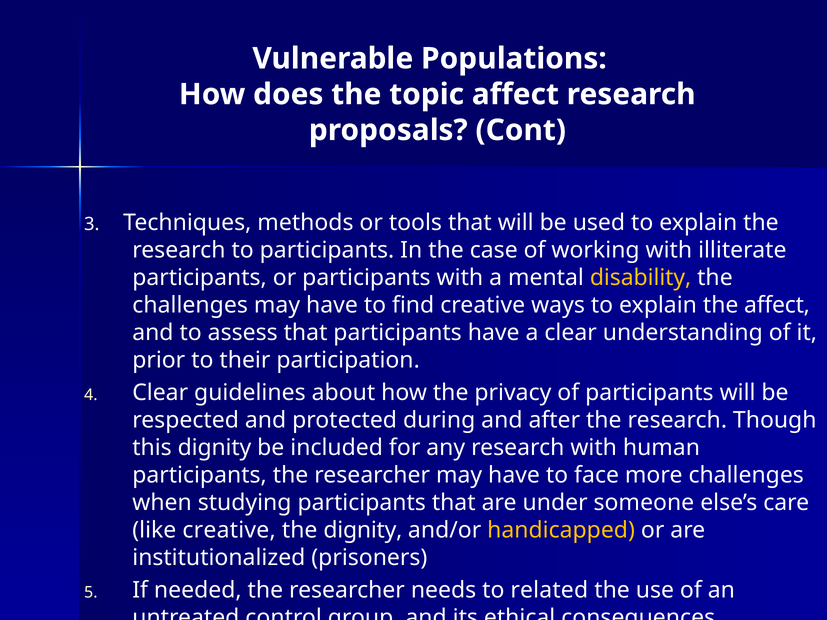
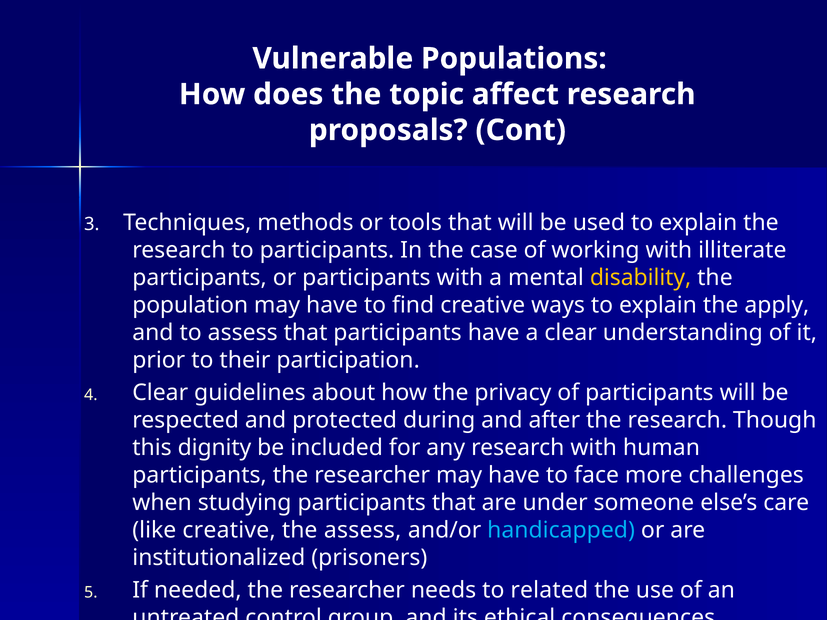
challenges: challenges -> population (190, 305)
the affect: affect -> apply (777, 305)
the dignity: dignity -> assess (363, 531)
handicapped colour: yellow -> light blue (561, 531)
